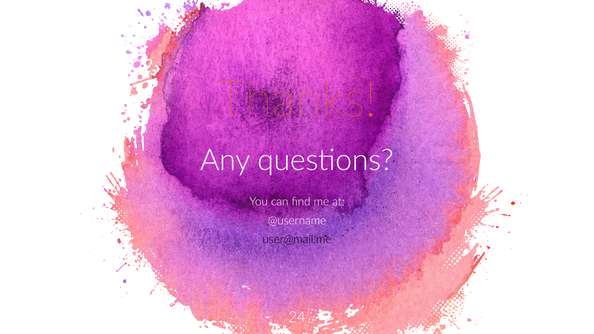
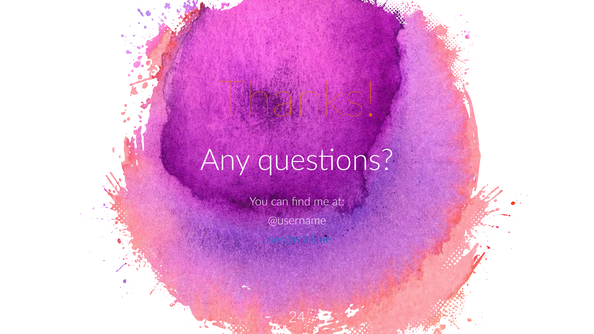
user@mail.me colour: black -> blue (297, 240)
